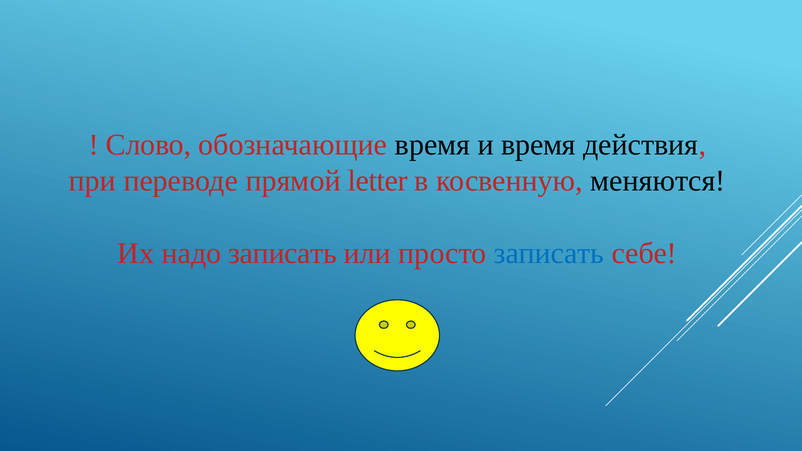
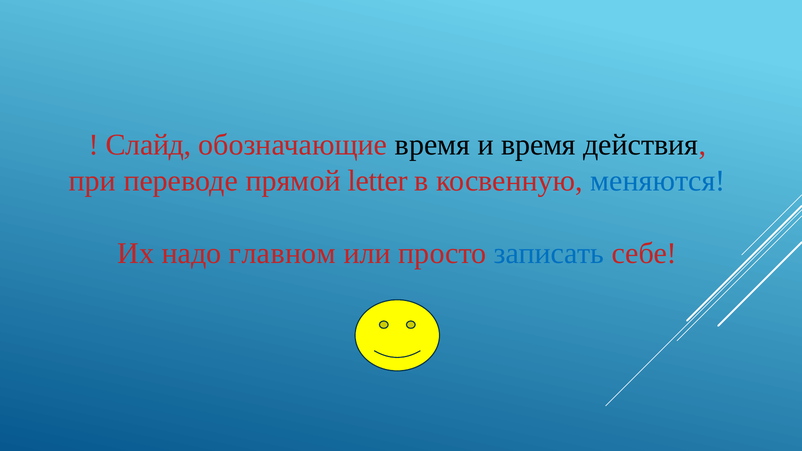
Слово: Слово -> Слайд (149, 145)
меняются colour: black -> blue (658, 181)
надо записать: записать -> главном (282, 253)
